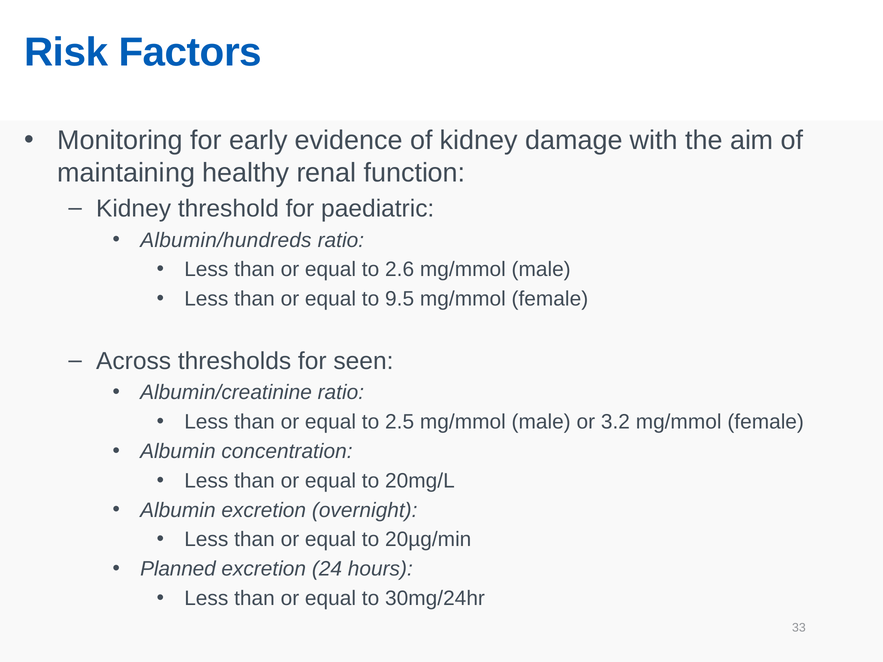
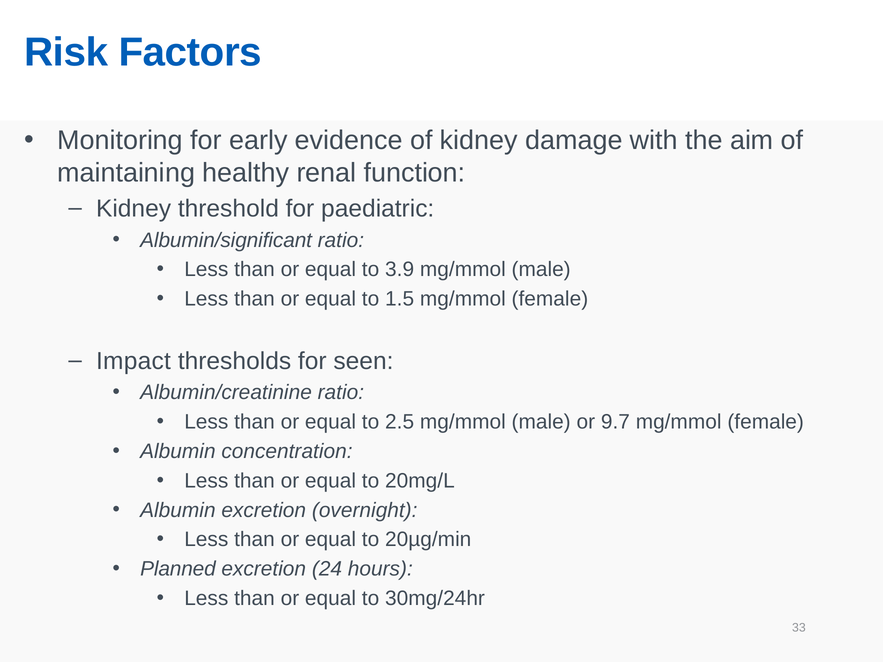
Albumin/hundreds: Albumin/hundreds -> Albumin/significant (226, 240)
2.6: 2.6 -> 3.9 (400, 270)
9.5: 9.5 -> 1.5 (400, 299)
Across: Across -> Impact (133, 361)
3.2: 3.2 -> 9.7 (615, 422)
